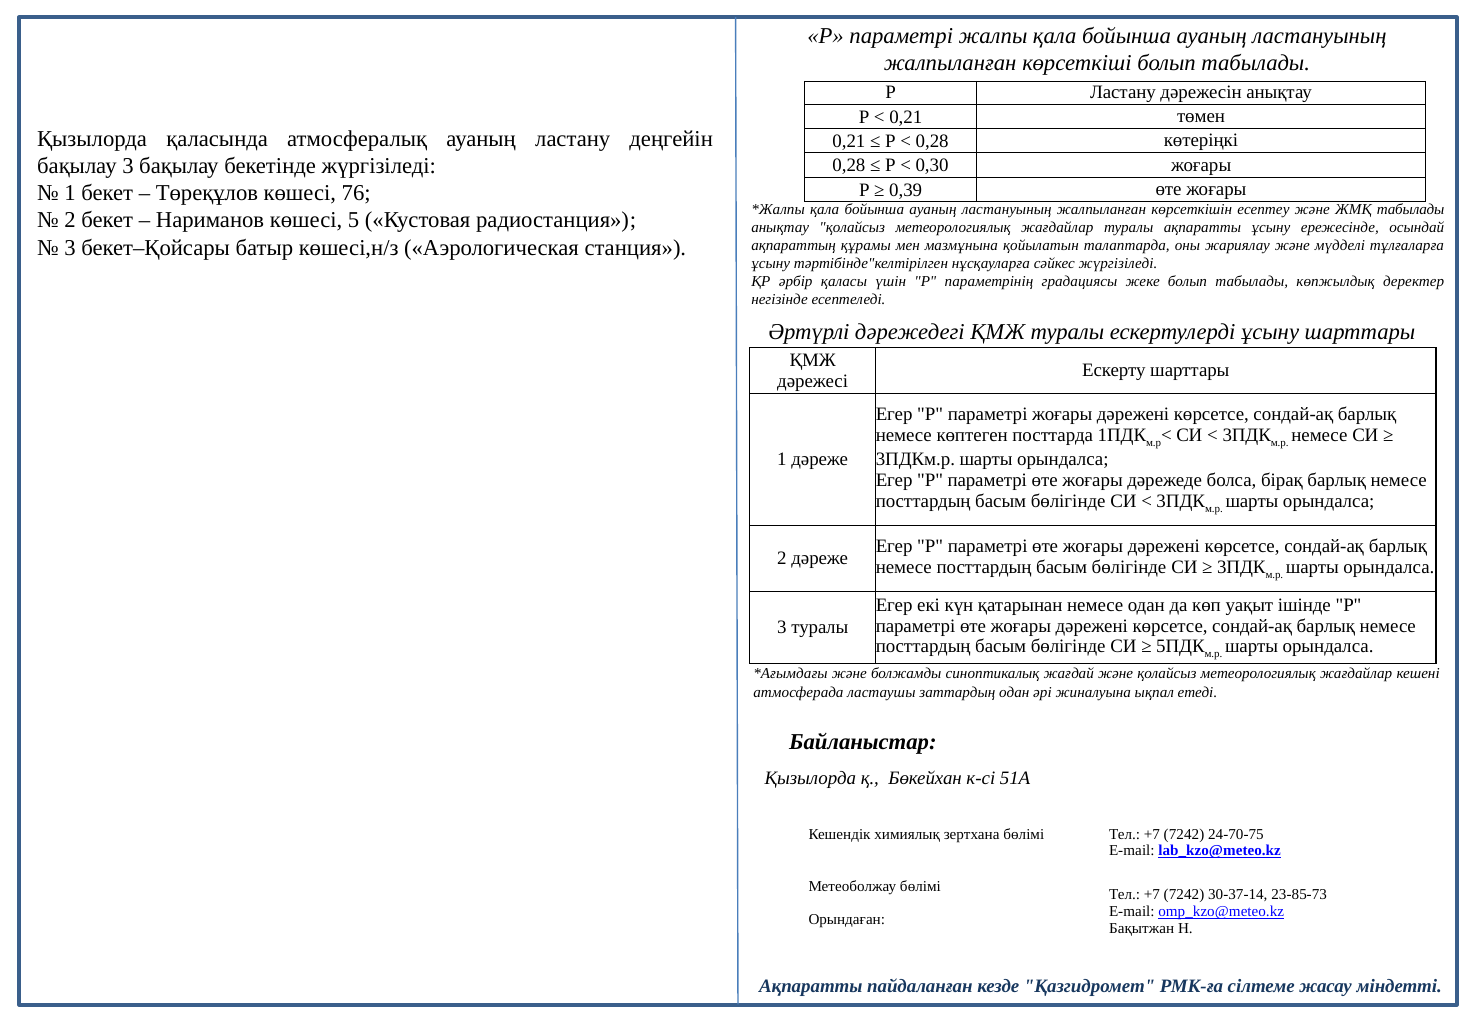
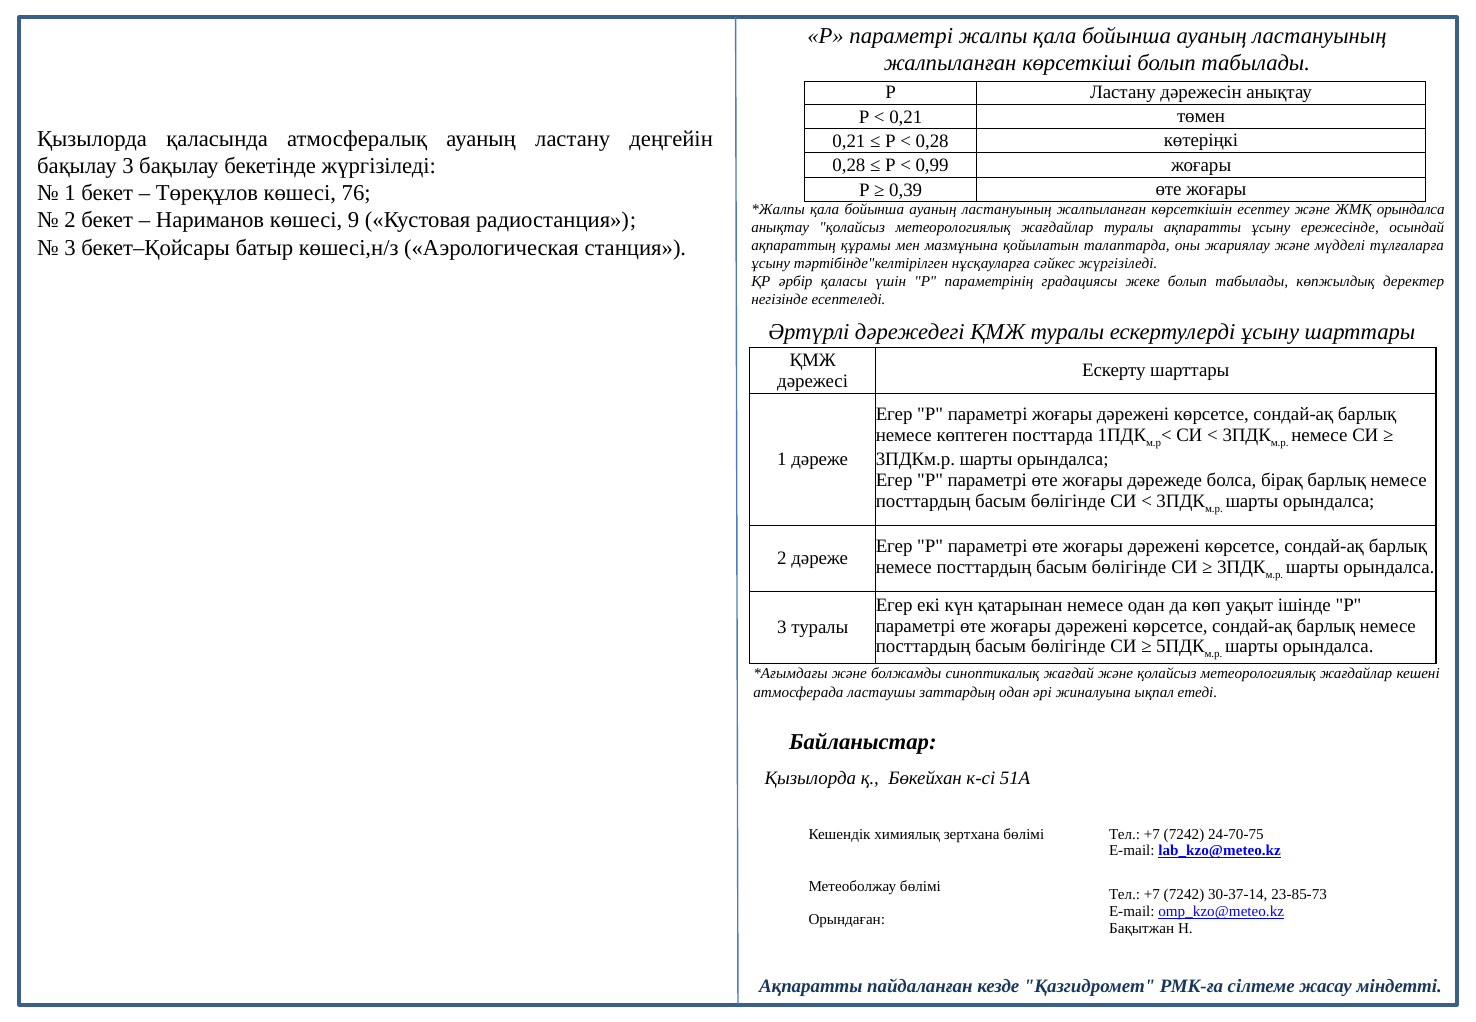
0,30: 0,30 -> 0,99 (932, 166)
ЖМҚ табылады: табылады -> орындалса (1411, 209)
5: 5 -> 9 (354, 220)
